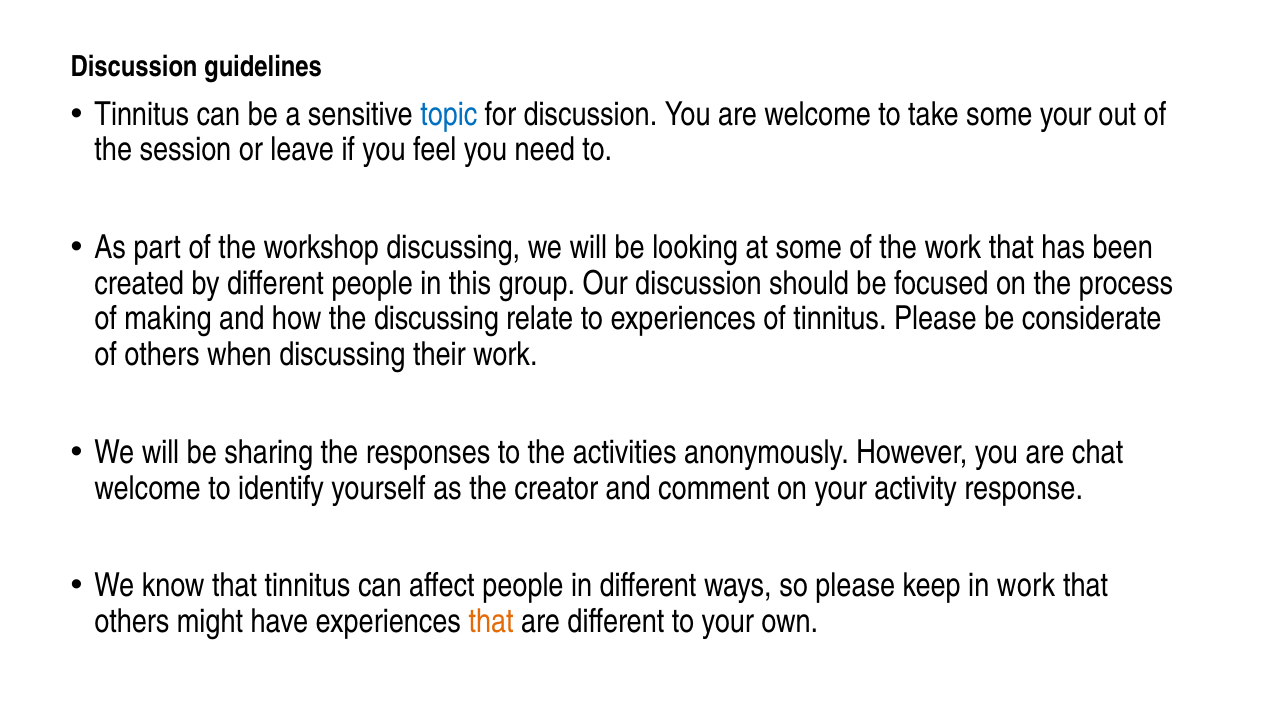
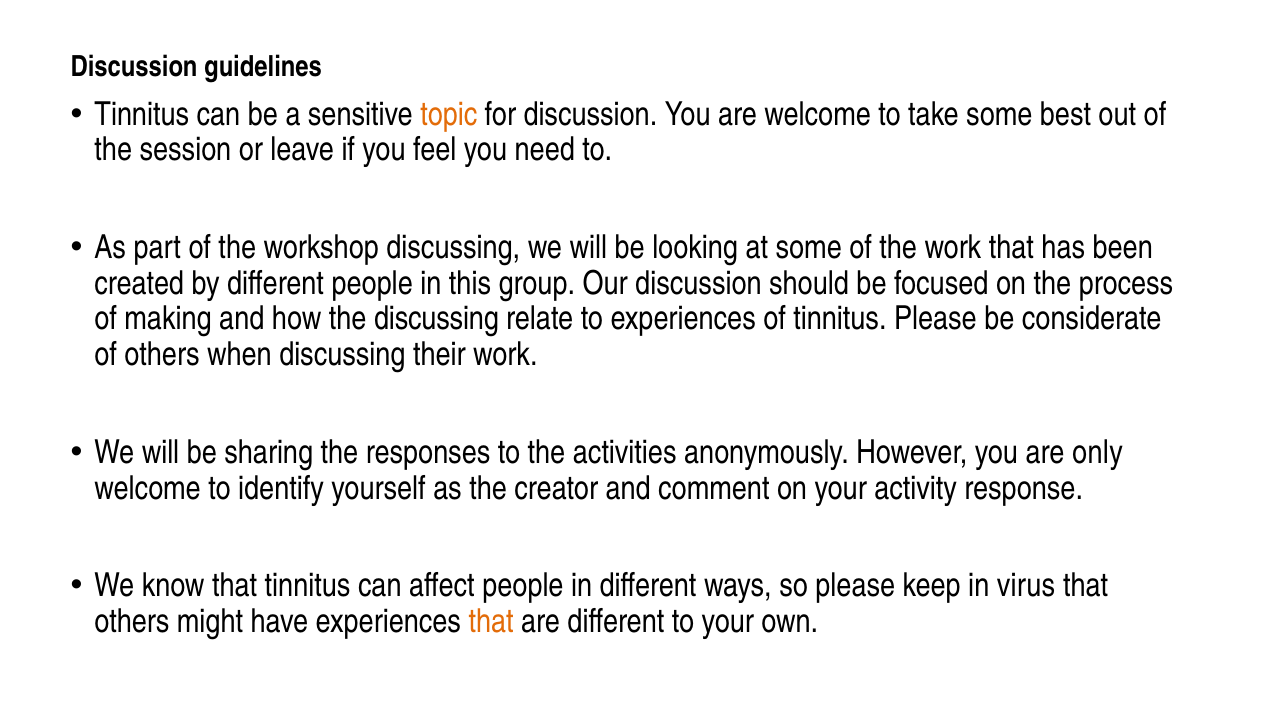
topic colour: blue -> orange (449, 114)
some your: your -> best (1065, 114)
chat: chat -> only (1097, 453)
in work: work -> virus (1026, 586)
